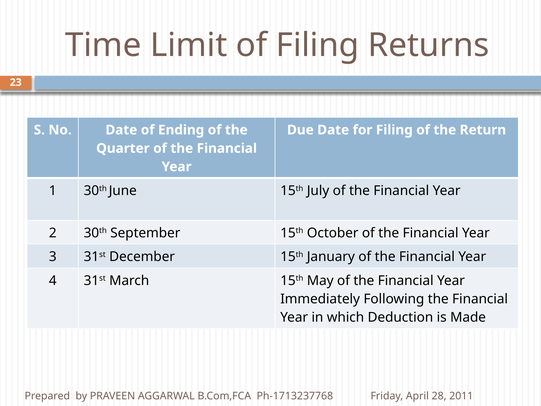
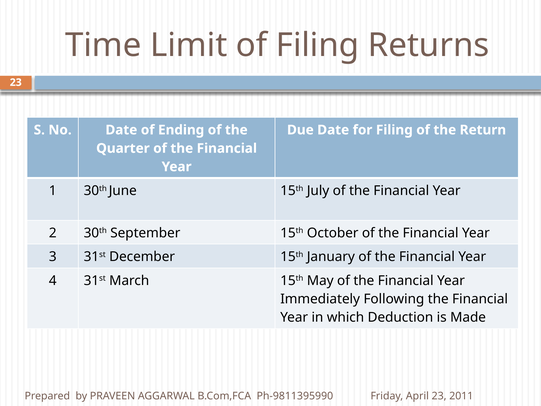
Ph-1713237768: Ph-1713237768 -> Ph-9811395990 (295, 396)
April 28: 28 -> 23 (439, 396)
